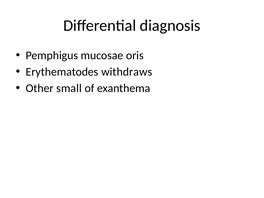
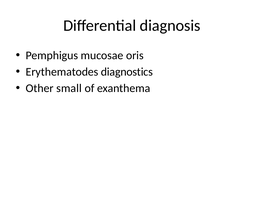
withdraws: withdraws -> diagnostics (127, 72)
